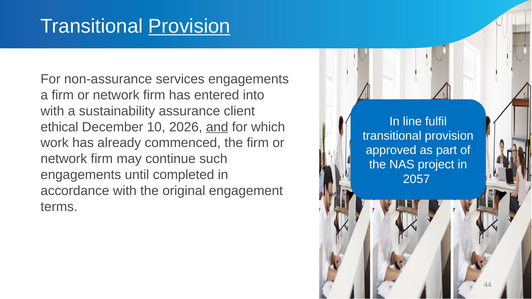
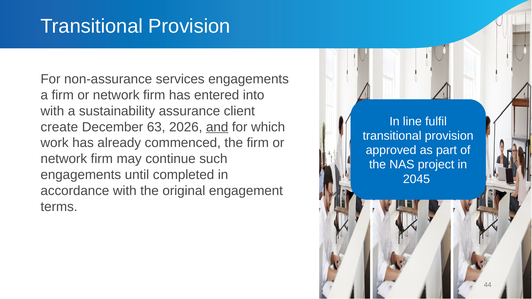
Provision underline: present -> none (189, 26)
ethical: ethical -> create (59, 127)
10: 10 -> 63 (156, 127)
2057: 2057 -> 2045 (416, 179)
